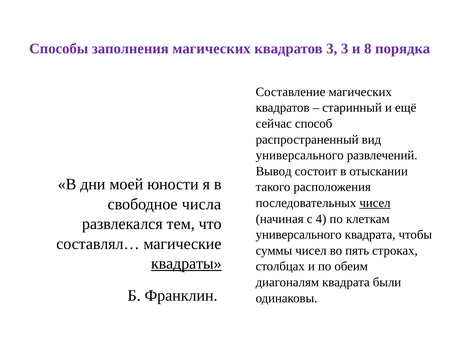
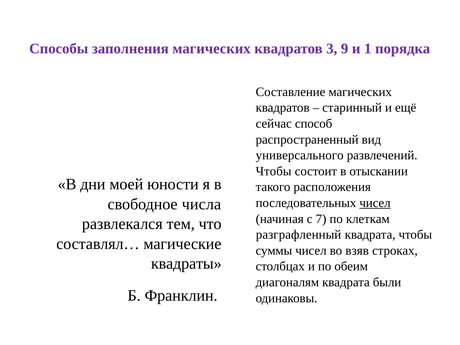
3 3: 3 -> 9 (345, 49)
8: 8 -> 1 (368, 49)
Вывод: Вывод -> Чтобы (274, 171)
4: 4 -> 7 (321, 219)
универсального: универсального -> разграфленный (299, 235)
пять: пять -> взяв (357, 251)
квадраты underline: present -> none (186, 264)
